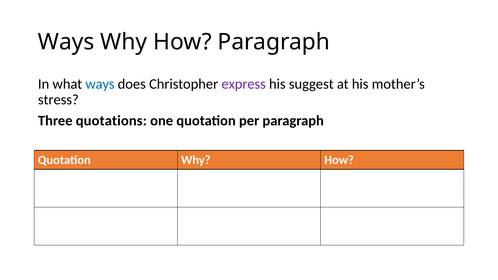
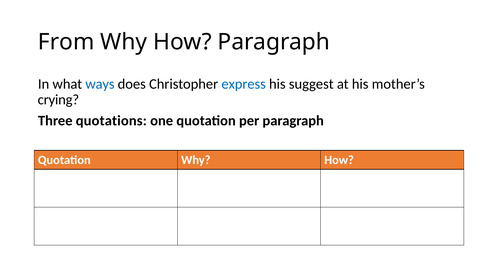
Ways: Ways -> From (66, 42)
express colour: purple -> blue (244, 84)
stress: stress -> crying (58, 100)
